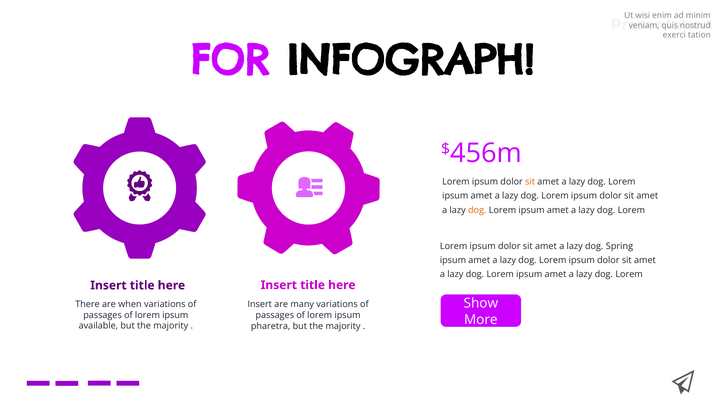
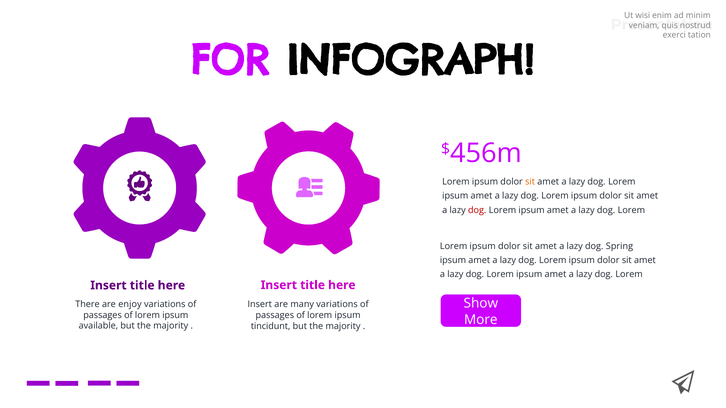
dog colour: orange -> red (477, 210)
when: when -> enjoy (130, 304)
pharetra: pharetra -> tincidunt (271, 327)
